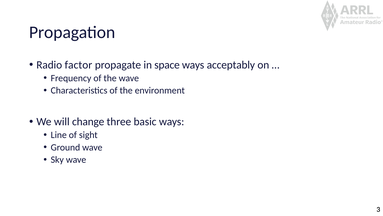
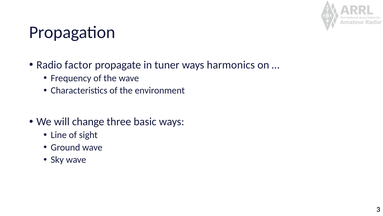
space: space -> tuner (167, 65)
acceptably: acceptably -> harmonics (231, 65)
